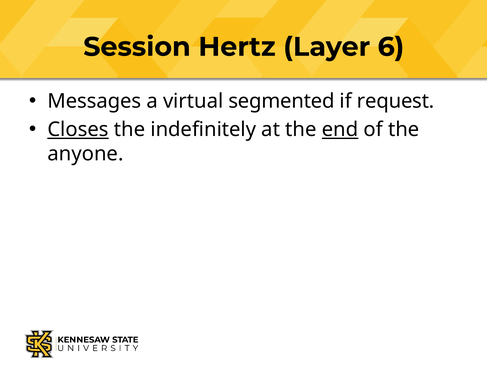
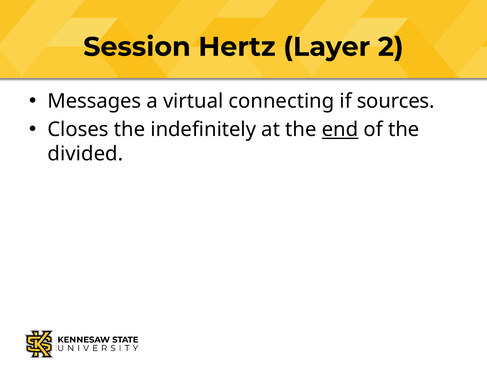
6: 6 -> 2 (391, 47)
segmented: segmented -> connecting (281, 101)
request: request -> sources (396, 101)
Closes underline: present -> none (78, 130)
anyone: anyone -> divided (85, 154)
